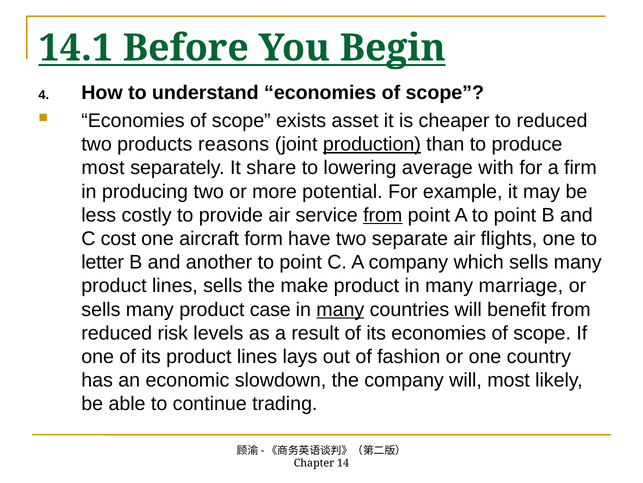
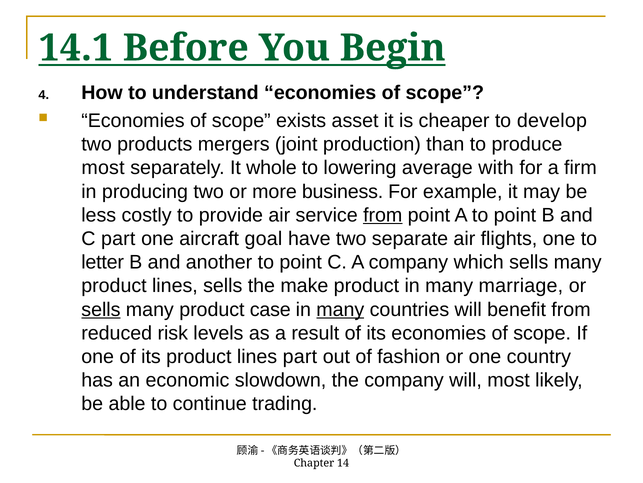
to reduced: reduced -> develop (552, 121)
reasons: reasons -> mergers (234, 144)
production underline: present -> none (372, 144)
share: share -> whole (271, 168)
potential: potential -> business (343, 191)
C cost: cost -> part (118, 238)
form: form -> goal (263, 238)
sells underline: none -> present (101, 309)
lines lays: lays -> part (300, 356)
